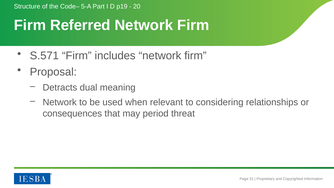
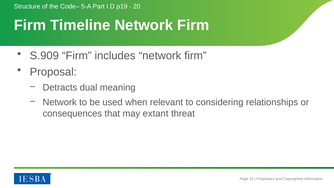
Referred: Referred -> Timeline (80, 25)
S.571: S.571 -> S.909 (44, 56)
period: period -> extant (156, 113)
